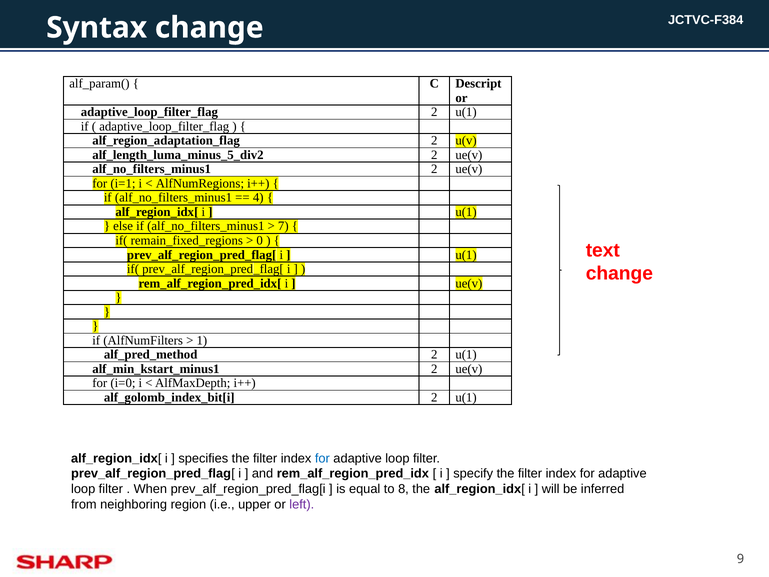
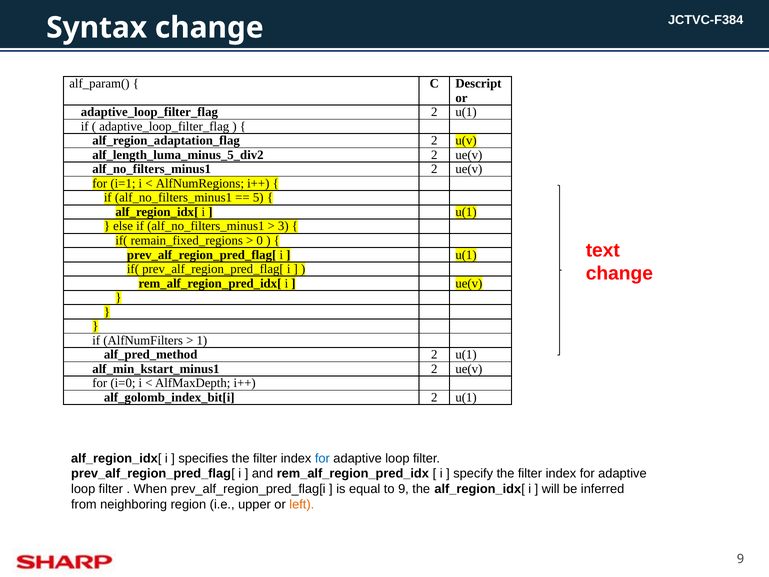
4: 4 -> 5 (258, 198)
7: 7 -> 3 (283, 226)
to 8: 8 -> 9 (403, 489)
left colour: purple -> orange (302, 504)
